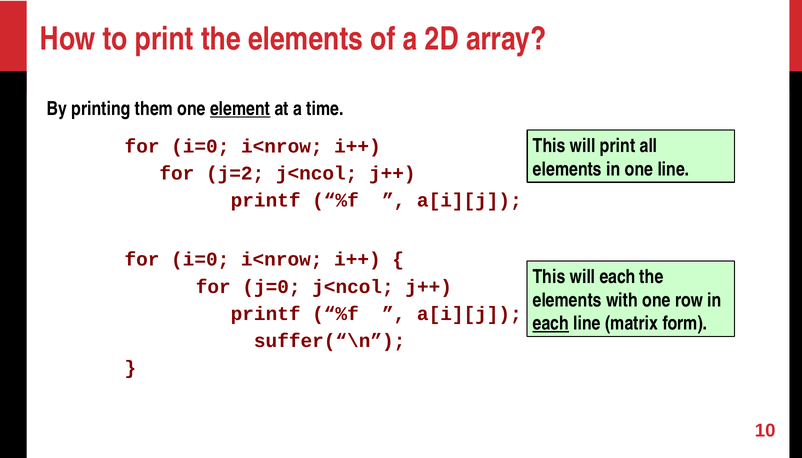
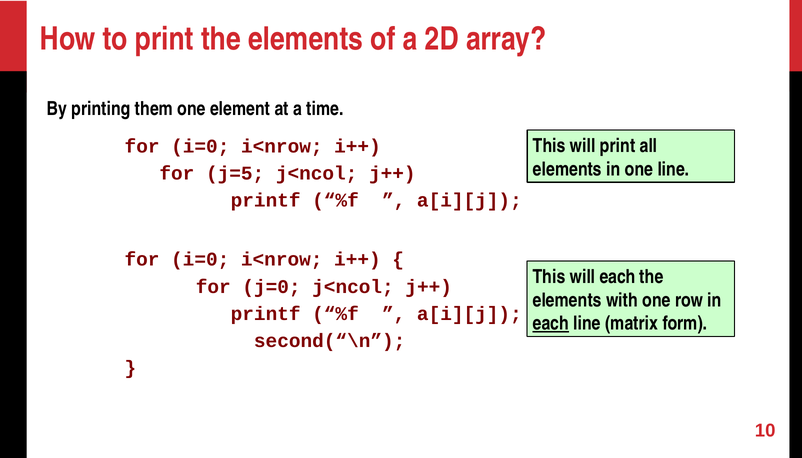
element underline: present -> none (240, 109)
j=2: j=2 -> j=5 (235, 173)
suffer(“\n: suffer(“\n -> second(“\n (330, 341)
